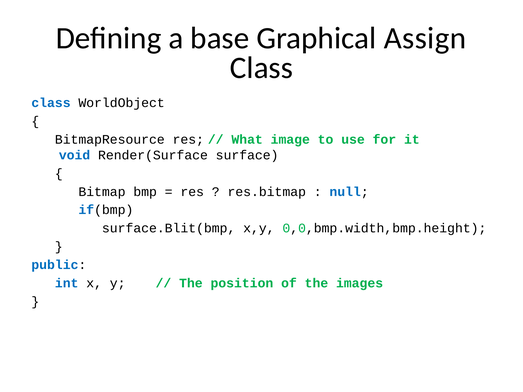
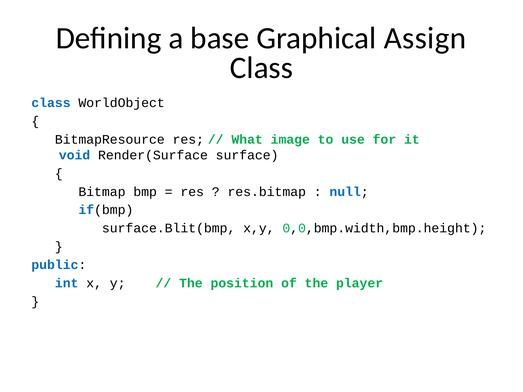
images: images -> player (360, 283)
